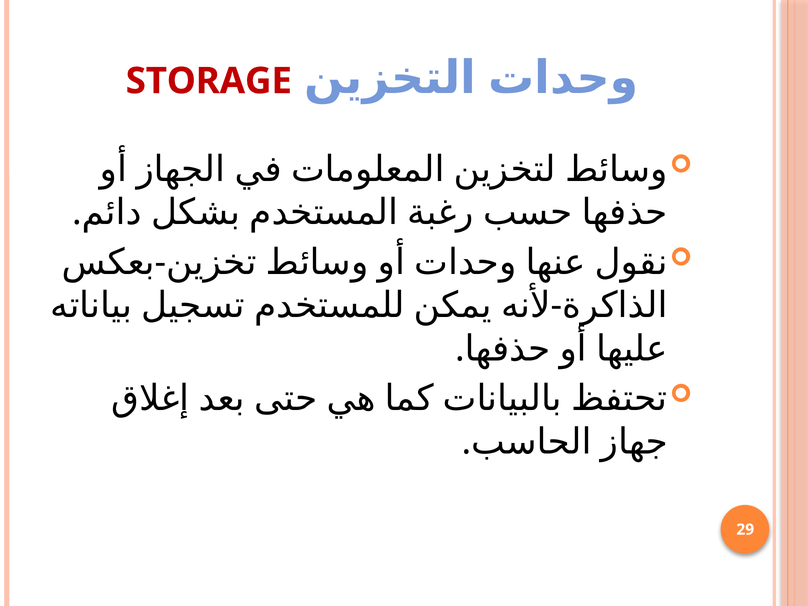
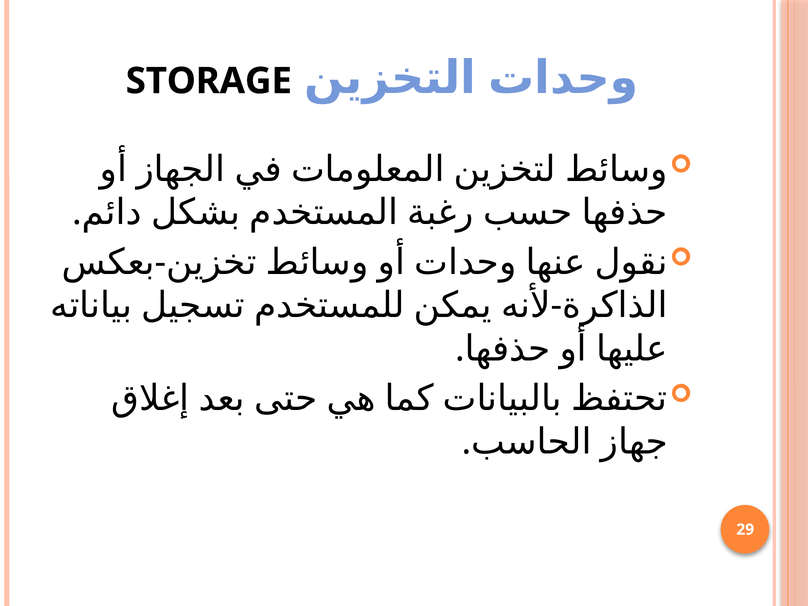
STORAGE colour: red -> black (209, 81)
